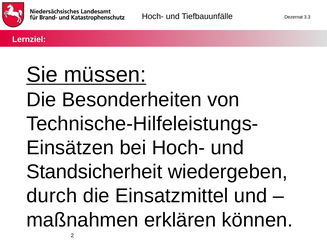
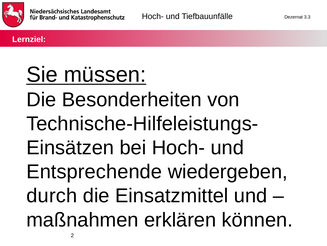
Standsicherheit: Standsicherheit -> Entsprechende (94, 171)
